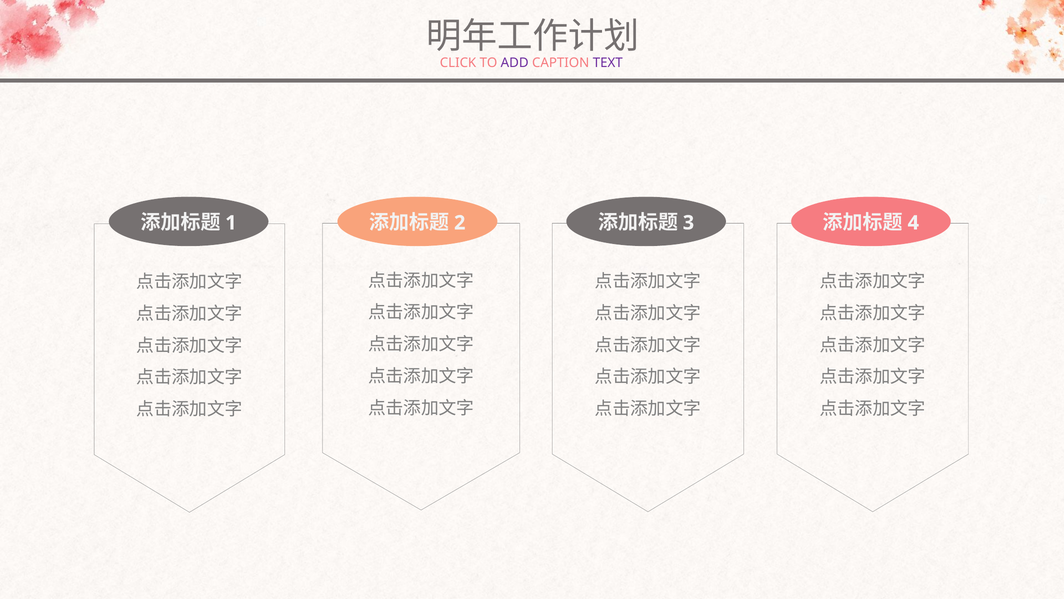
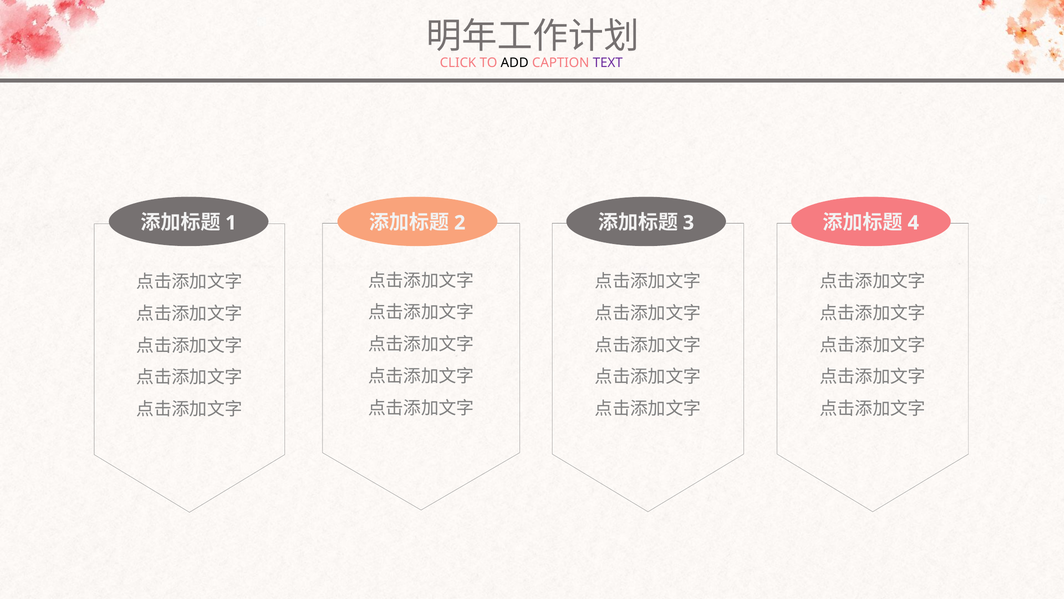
ADD colour: purple -> black (515, 63)
